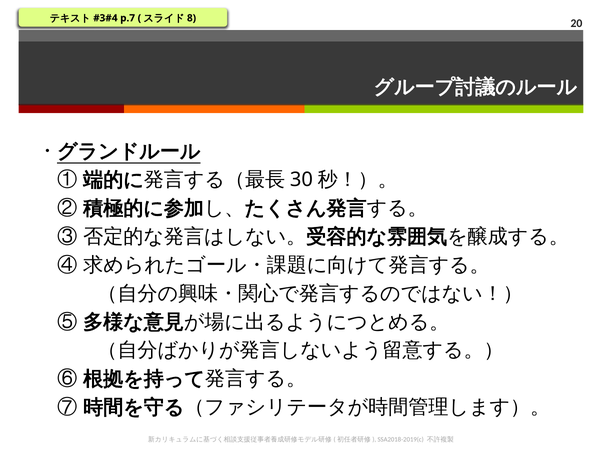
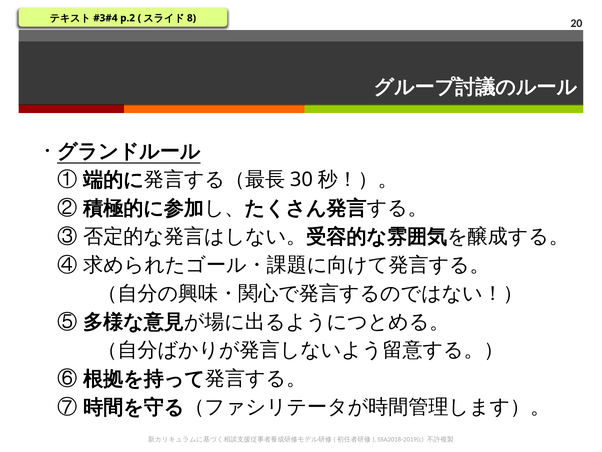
p.7: p.7 -> p.2 (128, 18)
